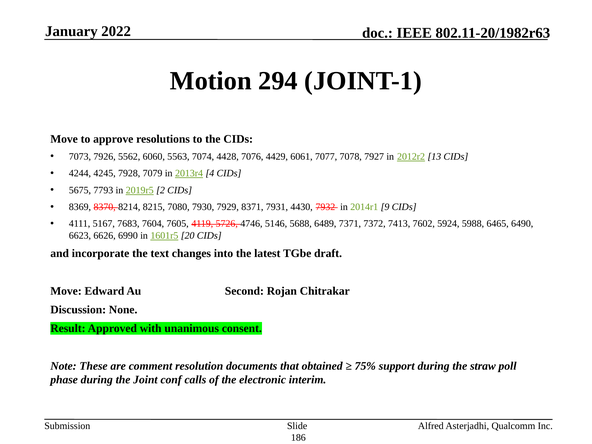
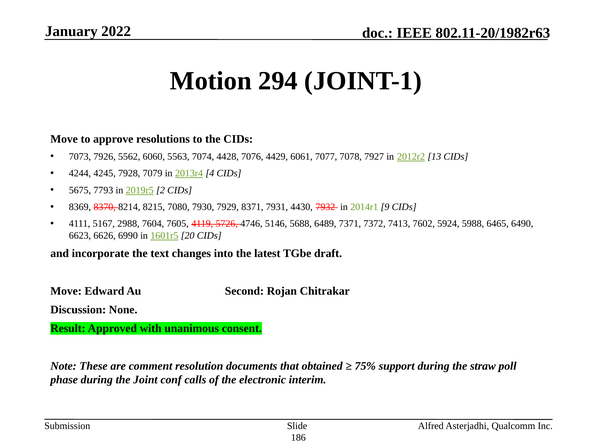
7683: 7683 -> 2988 (128, 224)
